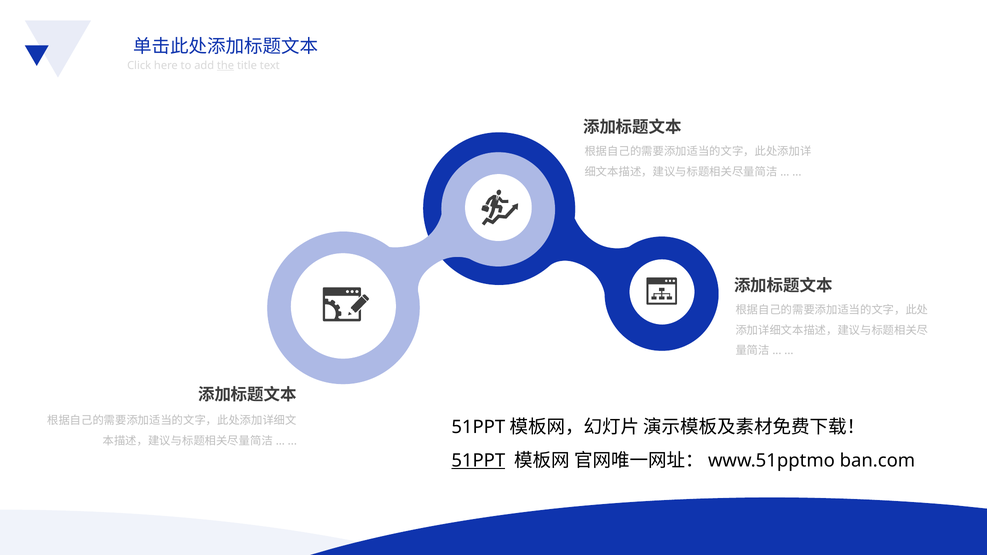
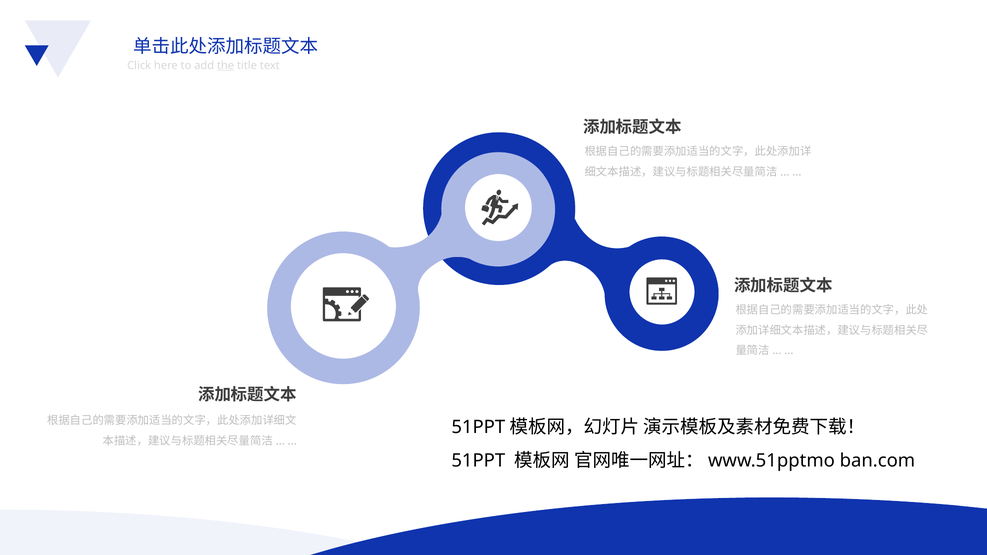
51PPT underline: present -> none (478, 461)
